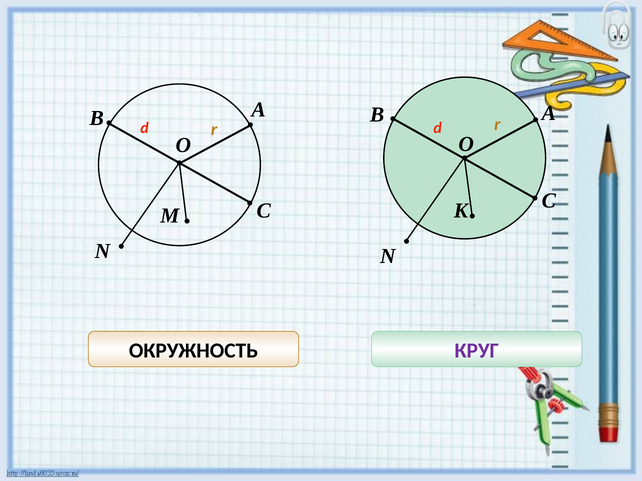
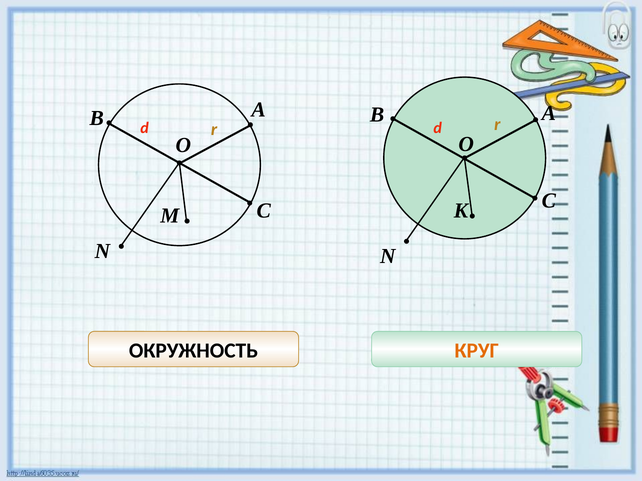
КРУГ colour: purple -> orange (477, 351)
